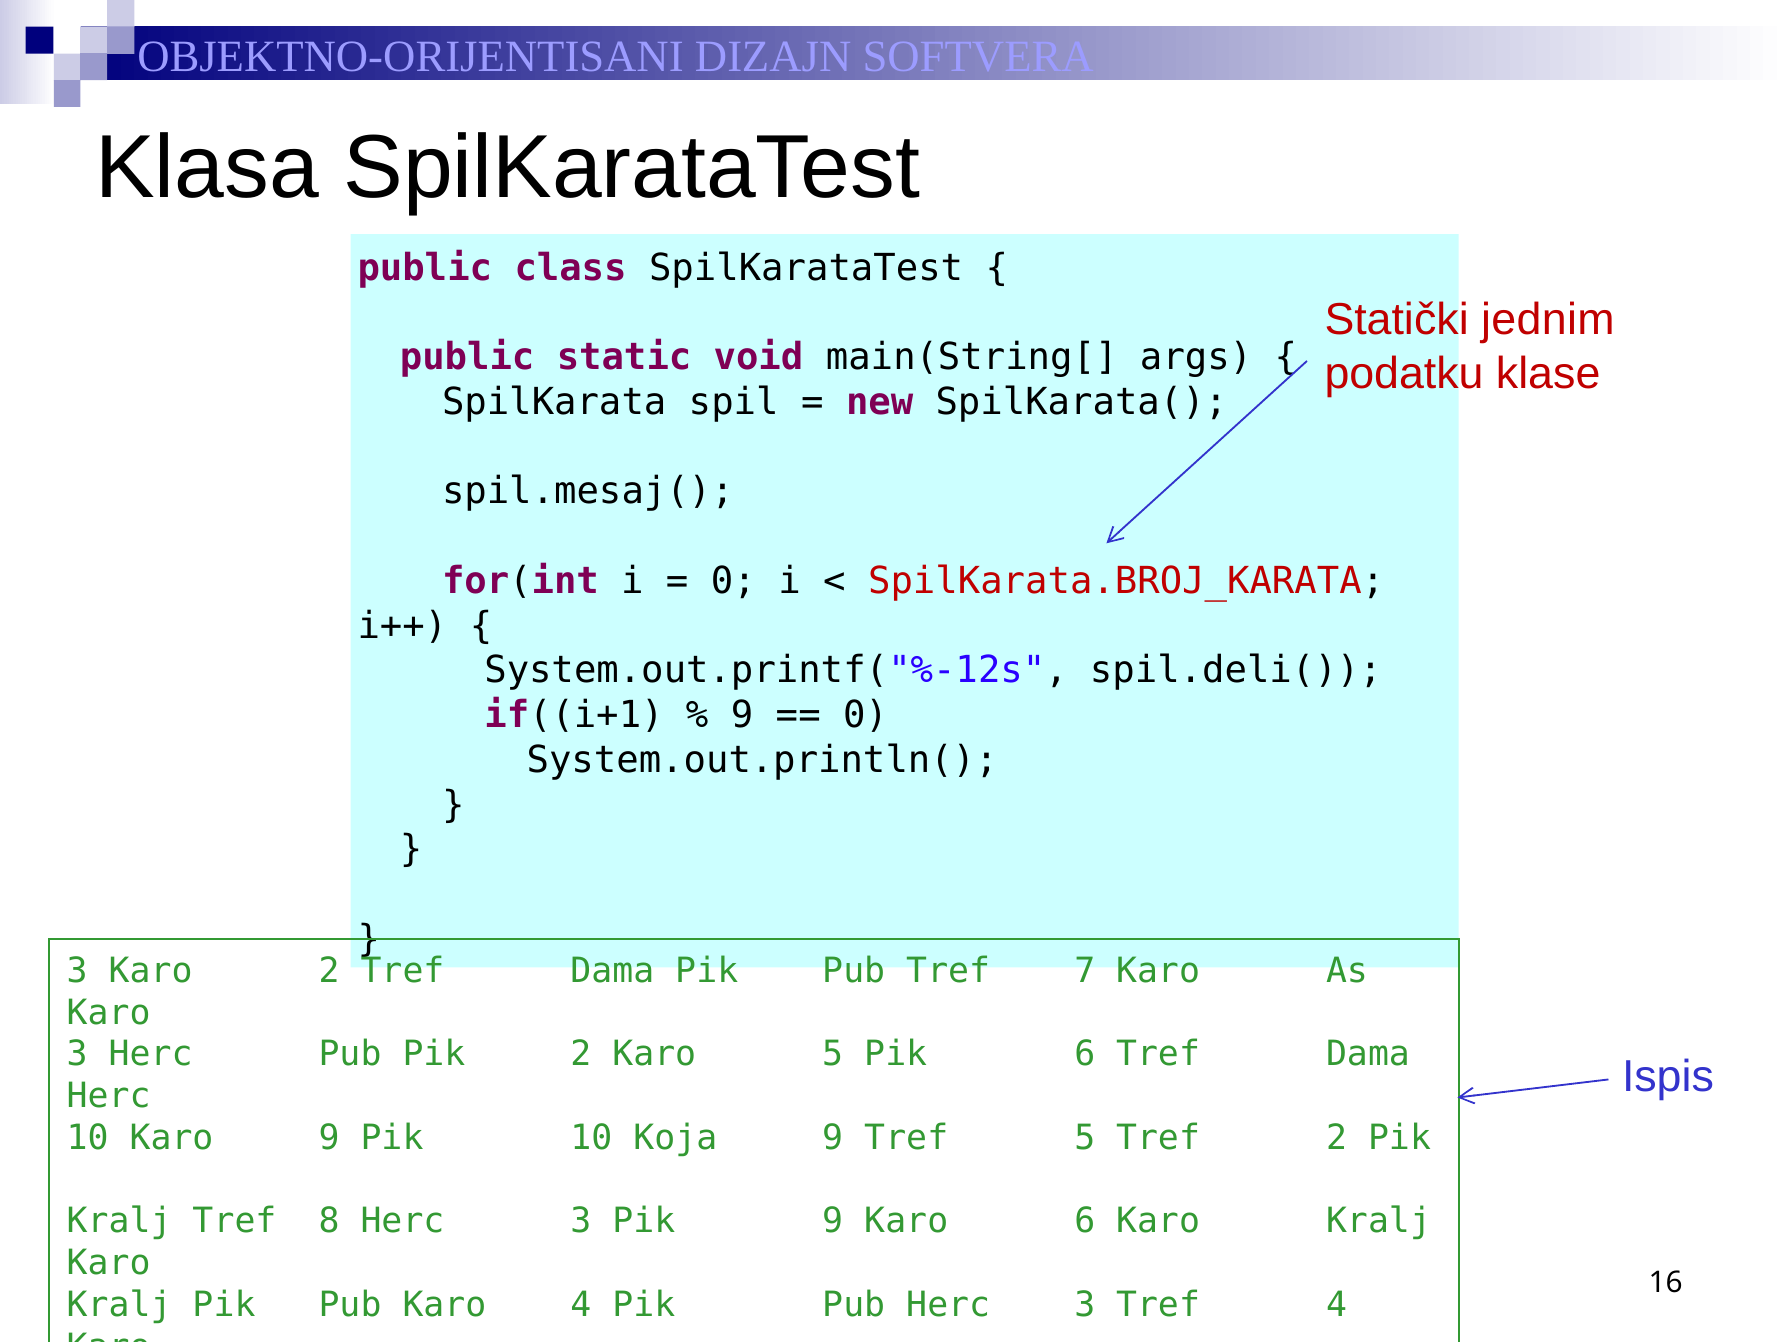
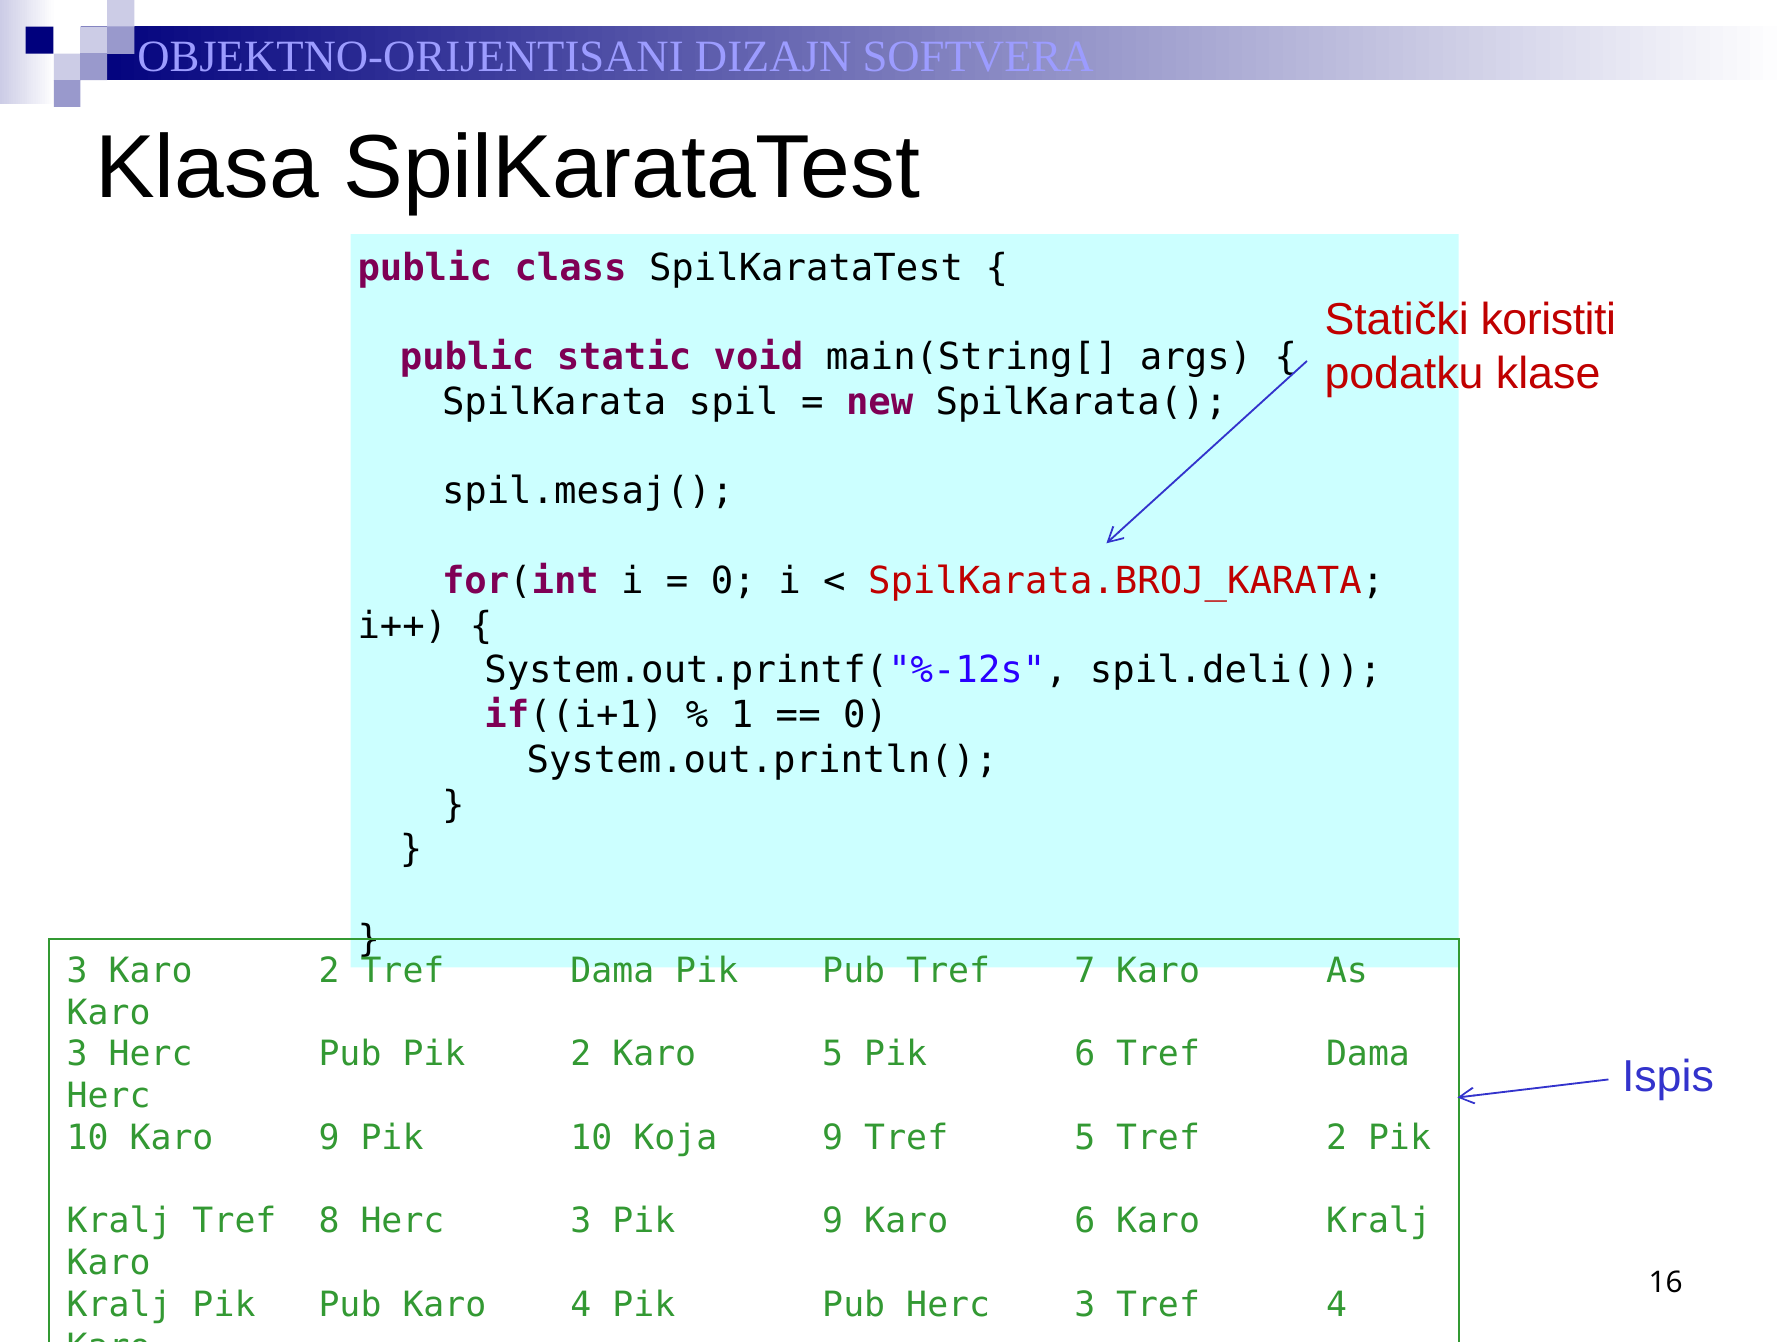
jednim: jednim -> koristiti (1548, 320)
9: 9 -> 1 (742, 716)
